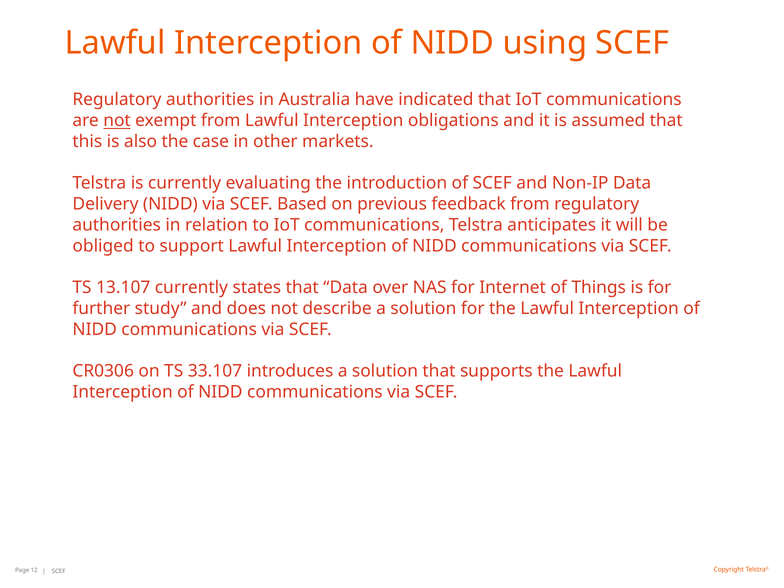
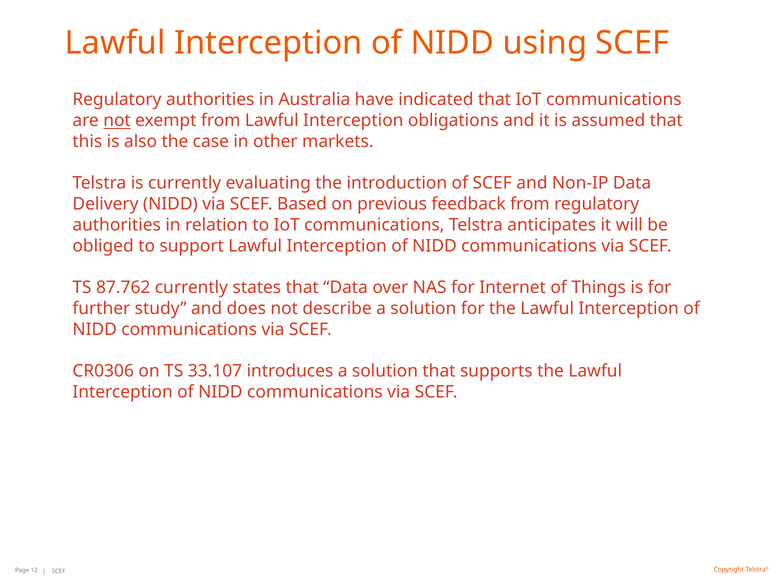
13.107: 13.107 -> 87.762 (123, 288)
